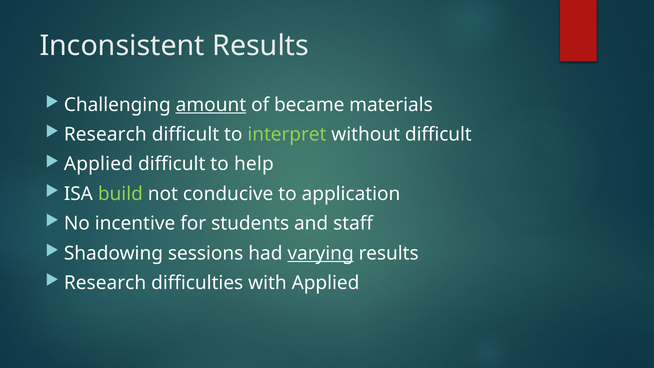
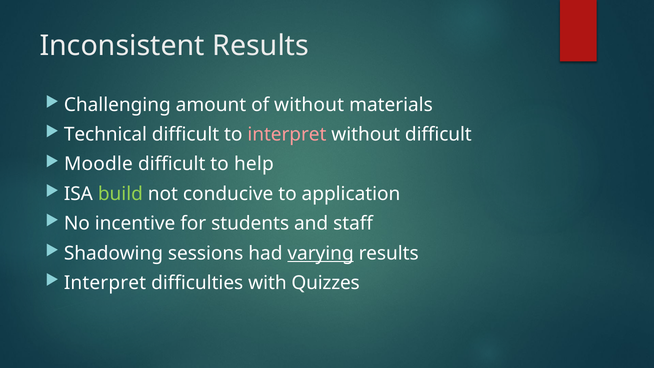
amount underline: present -> none (211, 105)
of became: became -> without (309, 105)
Research: Research -> Technical (105, 134)
interpret colour: light green -> pink (287, 134)
Applied: Applied -> Moodle (98, 164)
Research: Research -> Interpret (105, 283)
with Applied: Applied -> Quizzes (326, 283)
